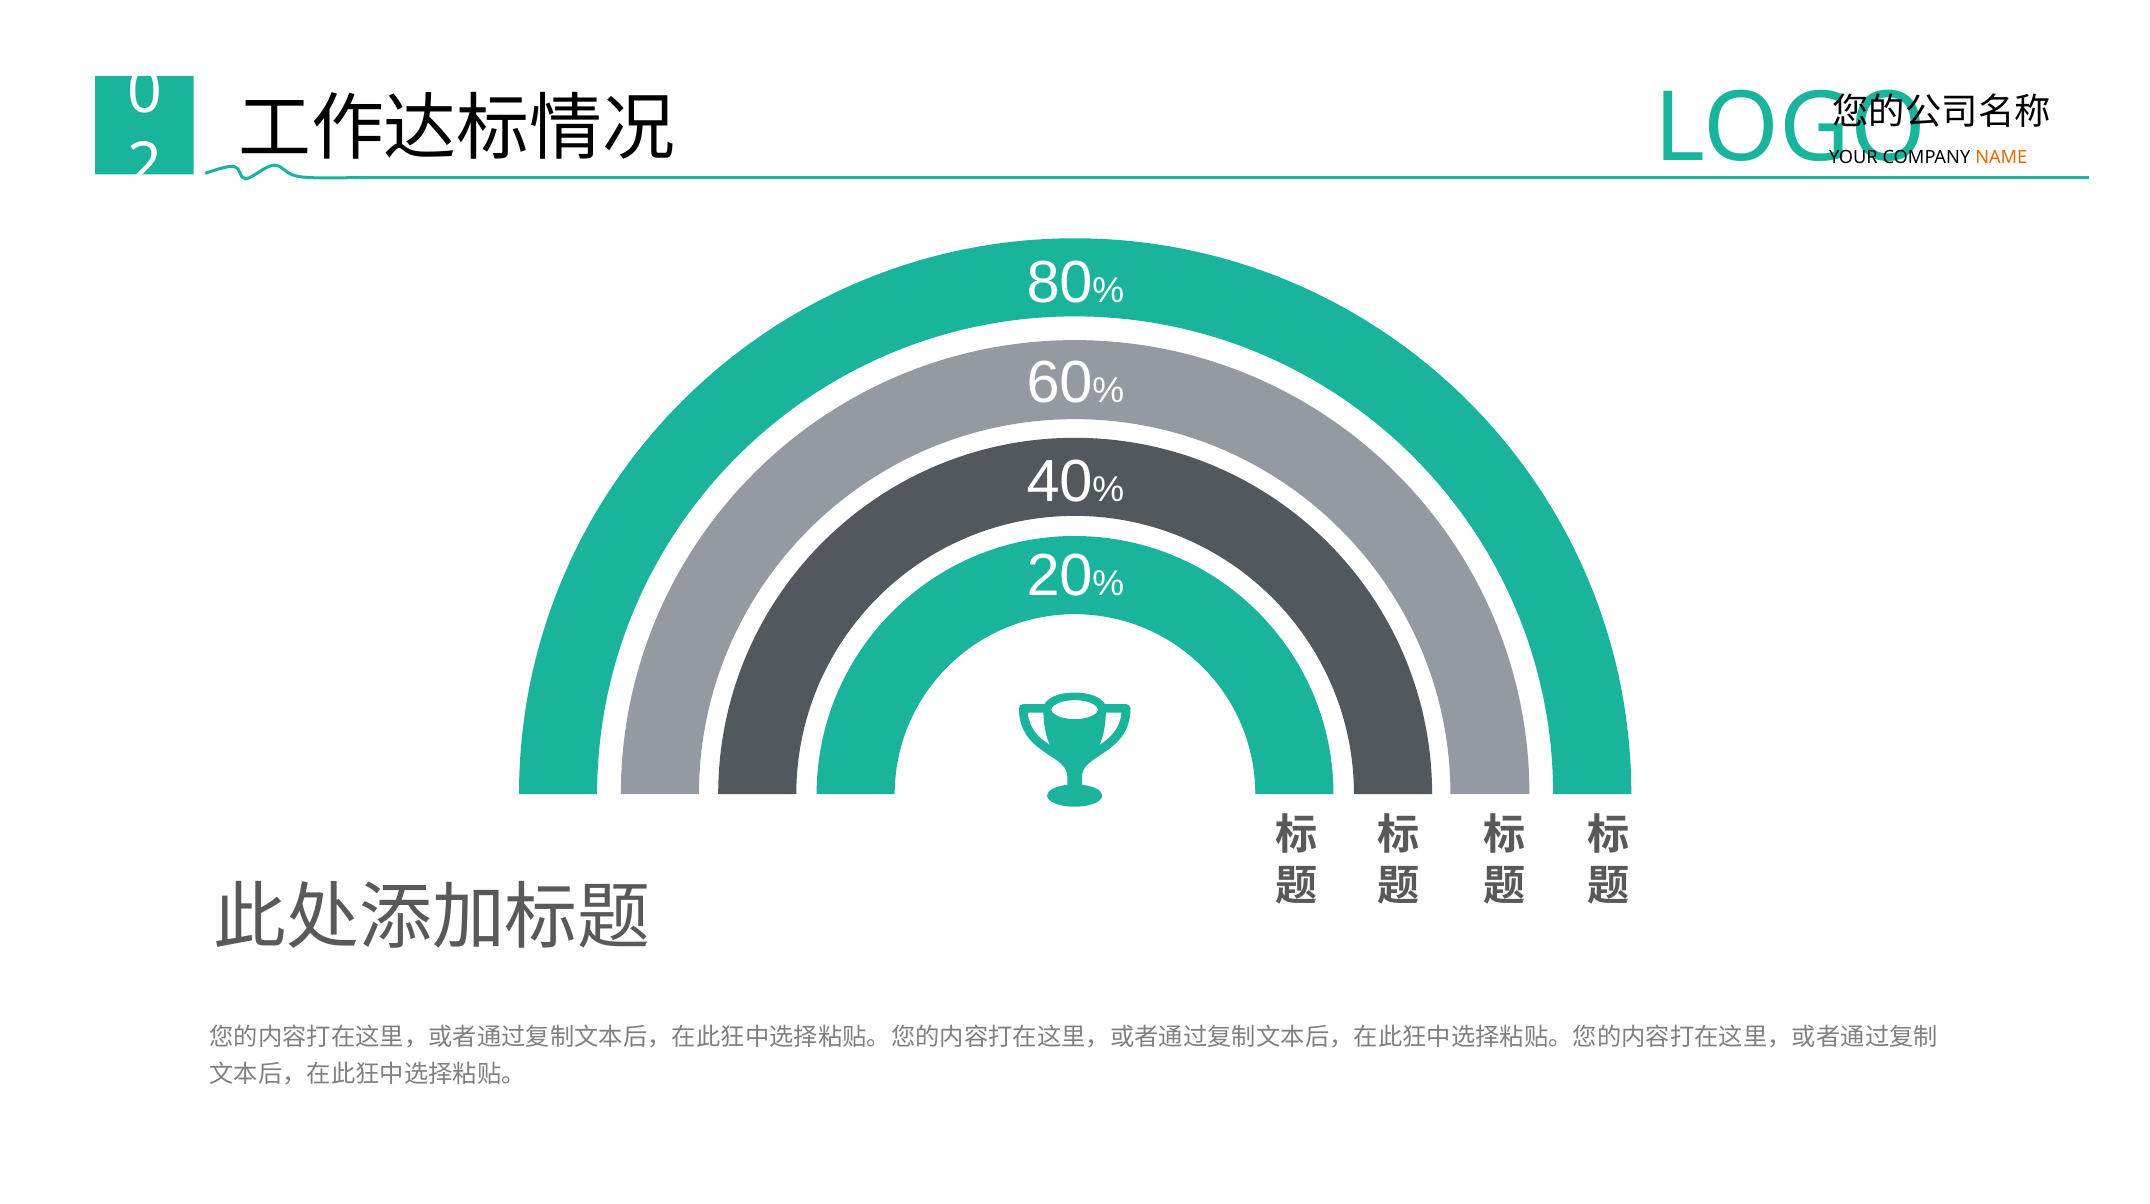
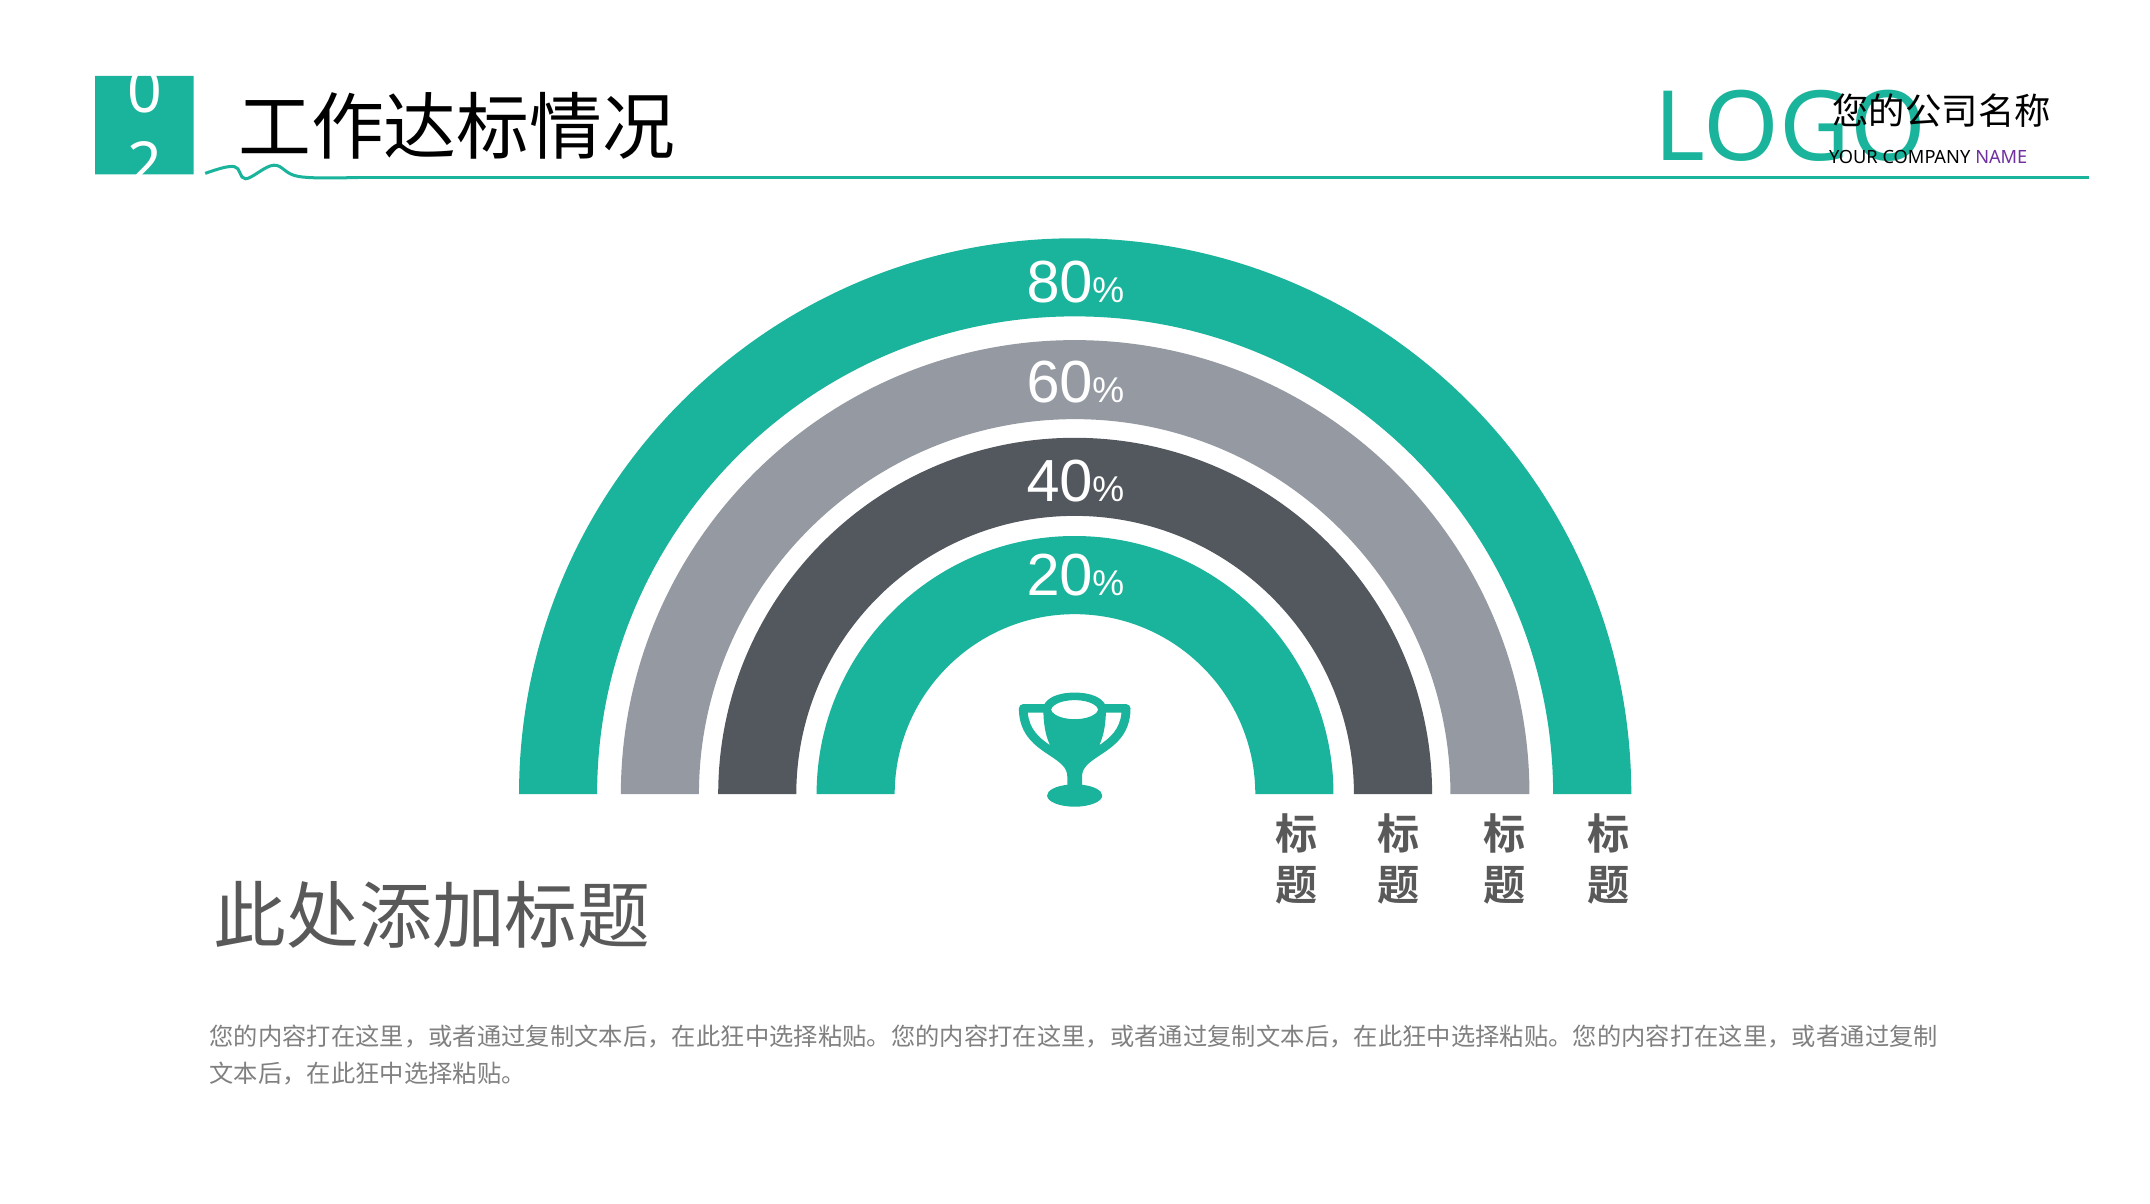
NAME colour: orange -> purple (2001, 158)
